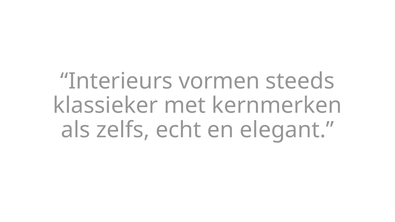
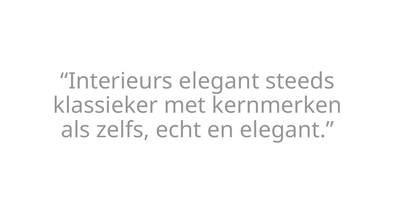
Interieurs vormen: vormen -> elegant (219, 81)
